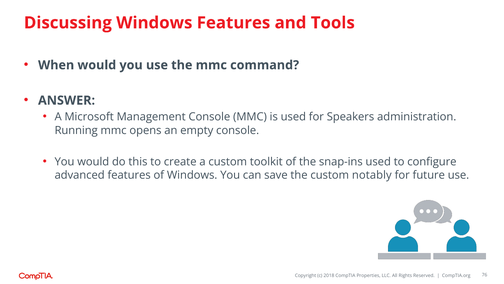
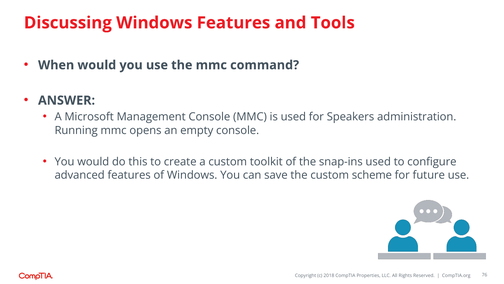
notably: notably -> scheme (372, 175)
